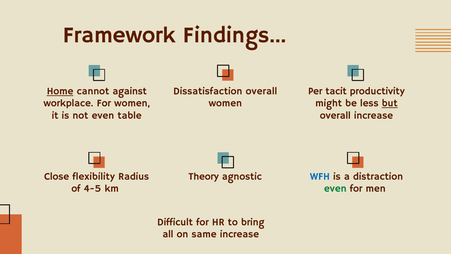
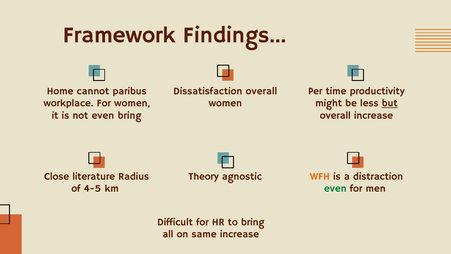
Home underline: present -> none (60, 91)
against: against -> paribus (130, 91)
tacit: tacit -> time (336, 91)
even table: table -> bring (129, 115)
flexibility: flexibility -> literature (94, 176)
WFH colour: blue -> orange (320, 176)
